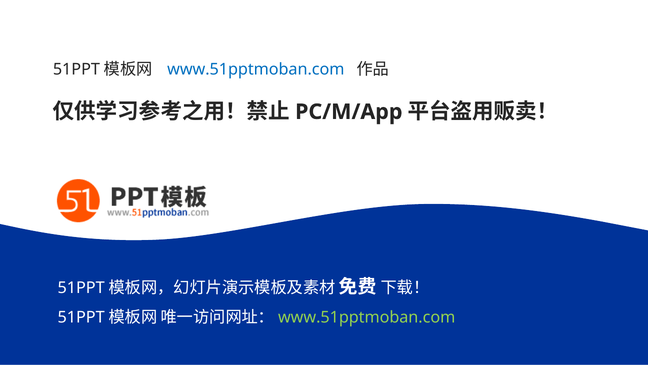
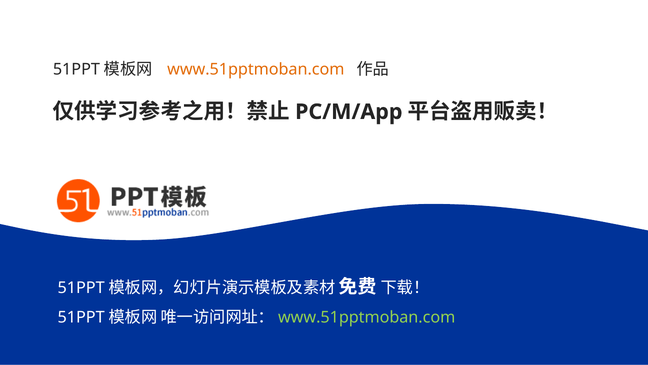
www.51pptmoban.com colour: blue -> orange (256, 69)
